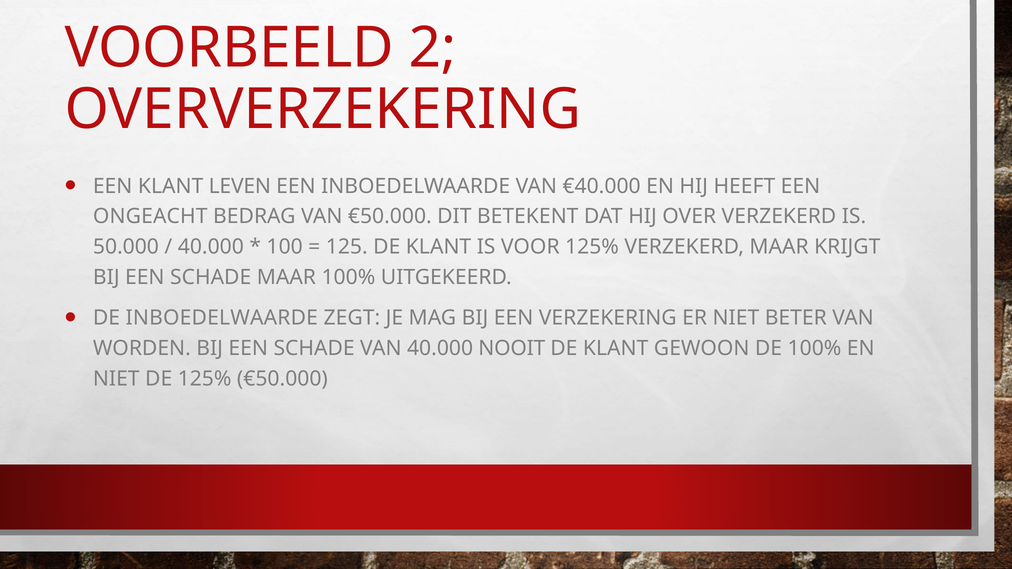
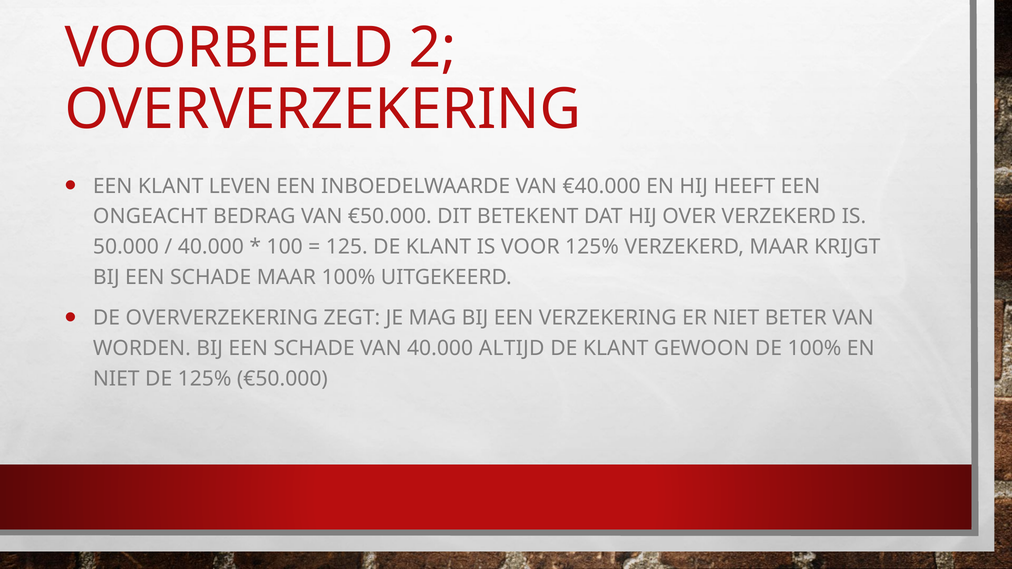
DE INBOEDELWAARDE: INBOEDELWAARDE -> OVERVERZEKERING (222, 318)
NOOIT: NOOIT -> ALTIJD (512, 349)
